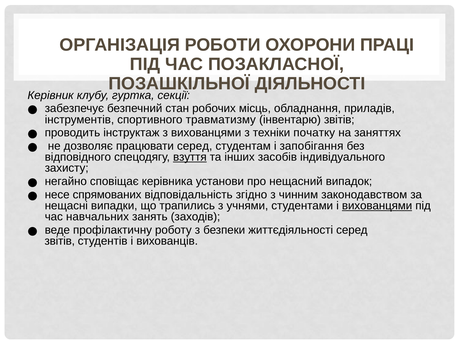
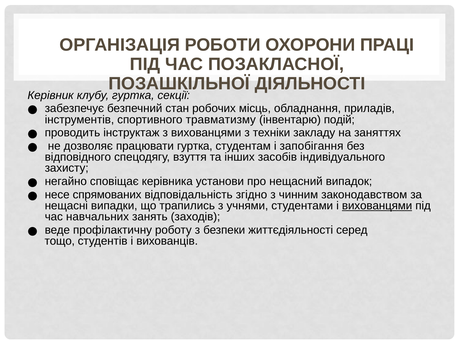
інвентарю звітів: звітів -> подій (339, 120)
початку: початку -> закладу (314, 133)
працювати серед: серед -> гуртка (195, 146)
взуття underline: present -> none (190, 157)
звітів: звітів -> тощо (60, 241)
